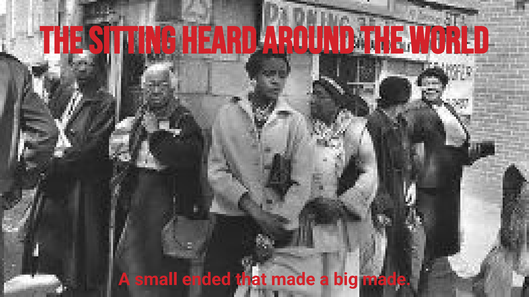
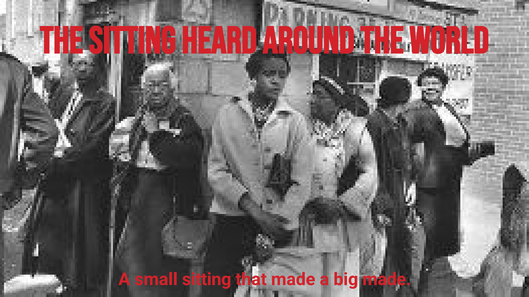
small ended: ended -> sitting (207, 280)
